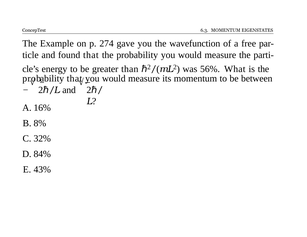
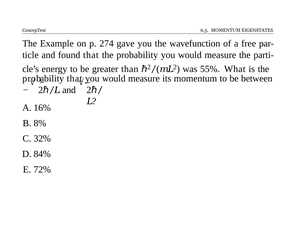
56%: 56% -> 55% (210, 69)
43%: 43% -> 72% (42, 170)
